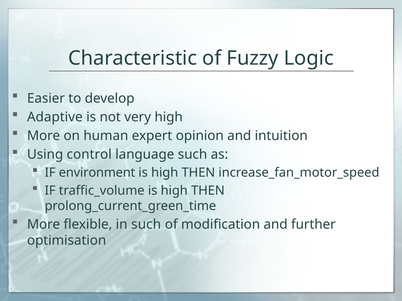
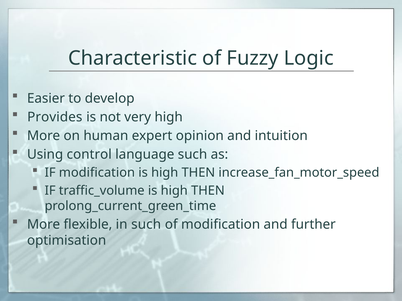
Adaptive: Adaptive -> Provides (55, 117)
IF environment: environment -> modification (97, 173)
